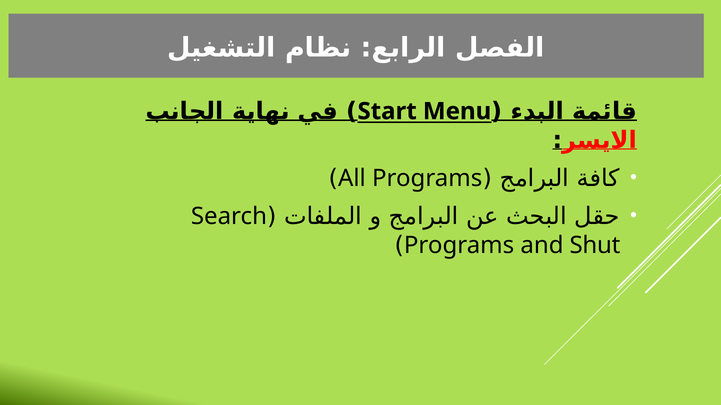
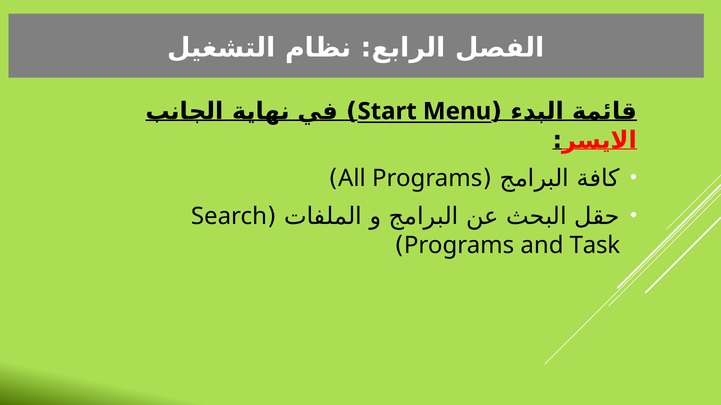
Shut: Shut -> Task (595, 246)
